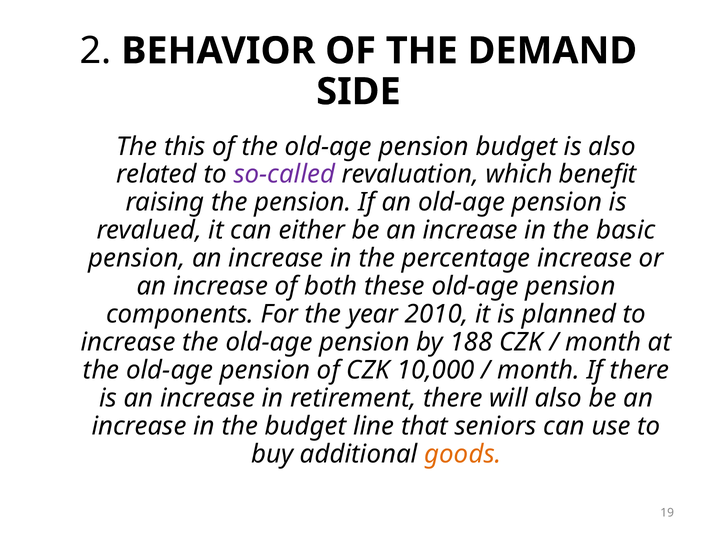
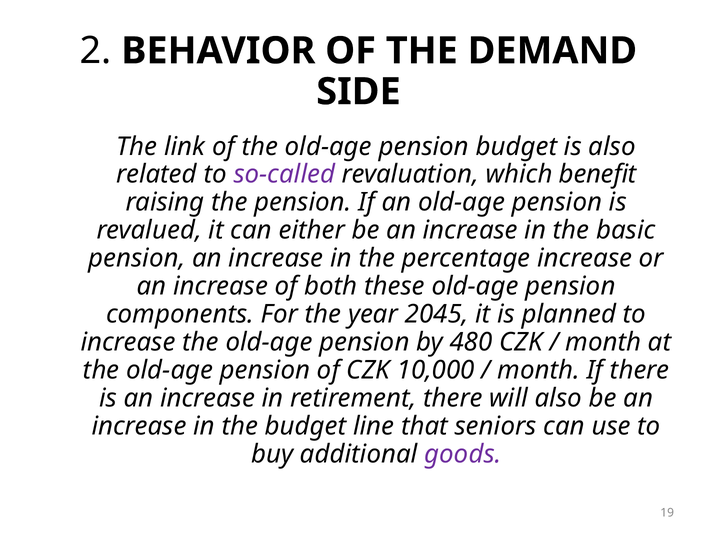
this: this -> link (185, 146)
2010: 2010 -> 2045 (437, 314)
188: 188 -> 480 (471, 342)
goods colour: orange -> purple (463, 454)
